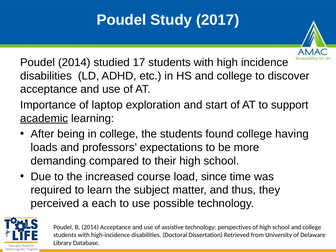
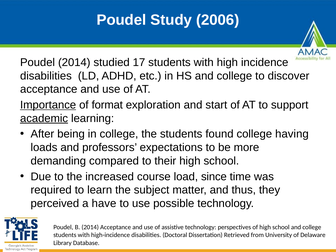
2017: 2017 -> 2006 (218, 20)
Importance underline: none -> present (48, 105)
laptop: laptop -> format (107, 105)
each: each -> have (104, 203)
